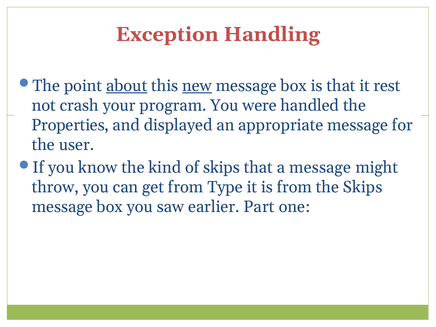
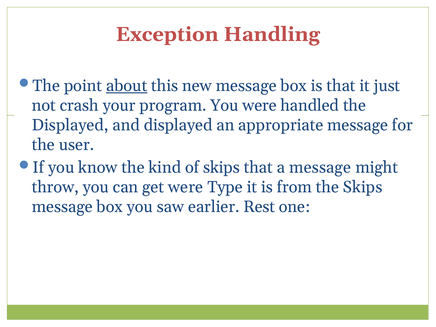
new underline: present -> none (197, 86)
rest: rest -> just (387, 86)
Properties: Properties -> Displayed (70, 125)
get from: from -> were (186, 187)
Part: Part -> Rest (259, 207)
